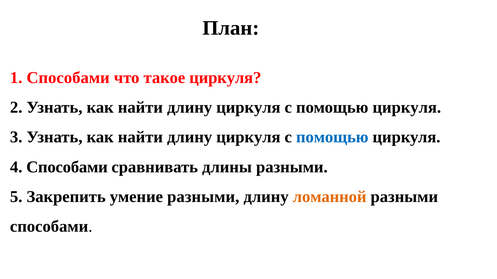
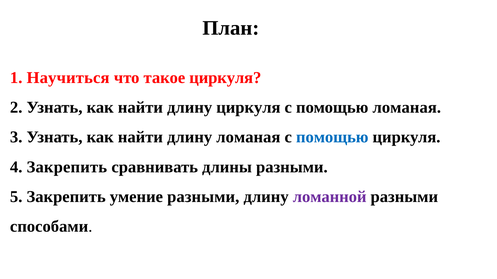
1 Способами: Способами -> Научиться (68, 78)
циркуля: циркуля -> ломаная (407, 108)
циркуля: циркуля -> ломаная (248, 137)
4 Способами: Способами -> Закрепить (67, 167)
ломанной colour: orange -> purple (330, 197)
